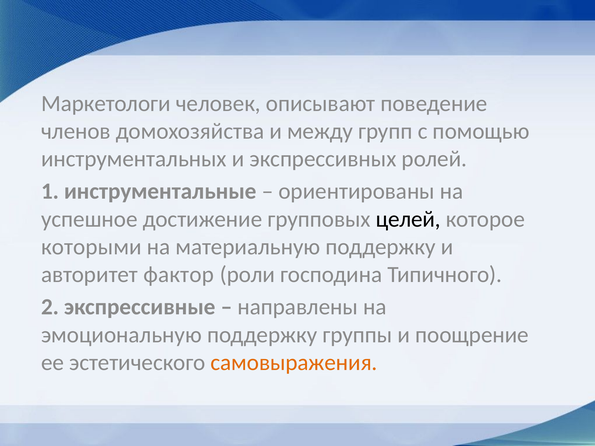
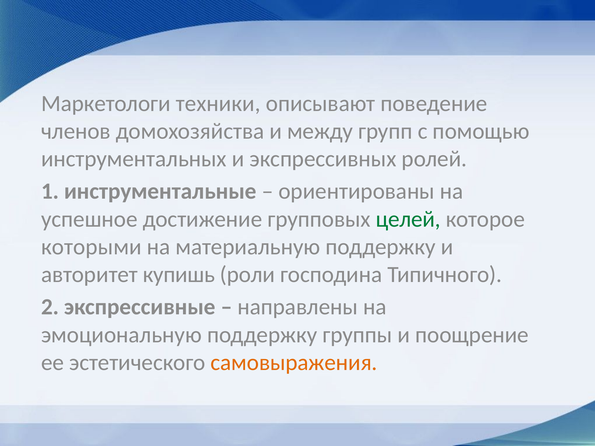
человек: человек -> техники (218, 103)
целей colour: black -> green (408, 219)
фактор: фактор -> купишь (179, 275)
